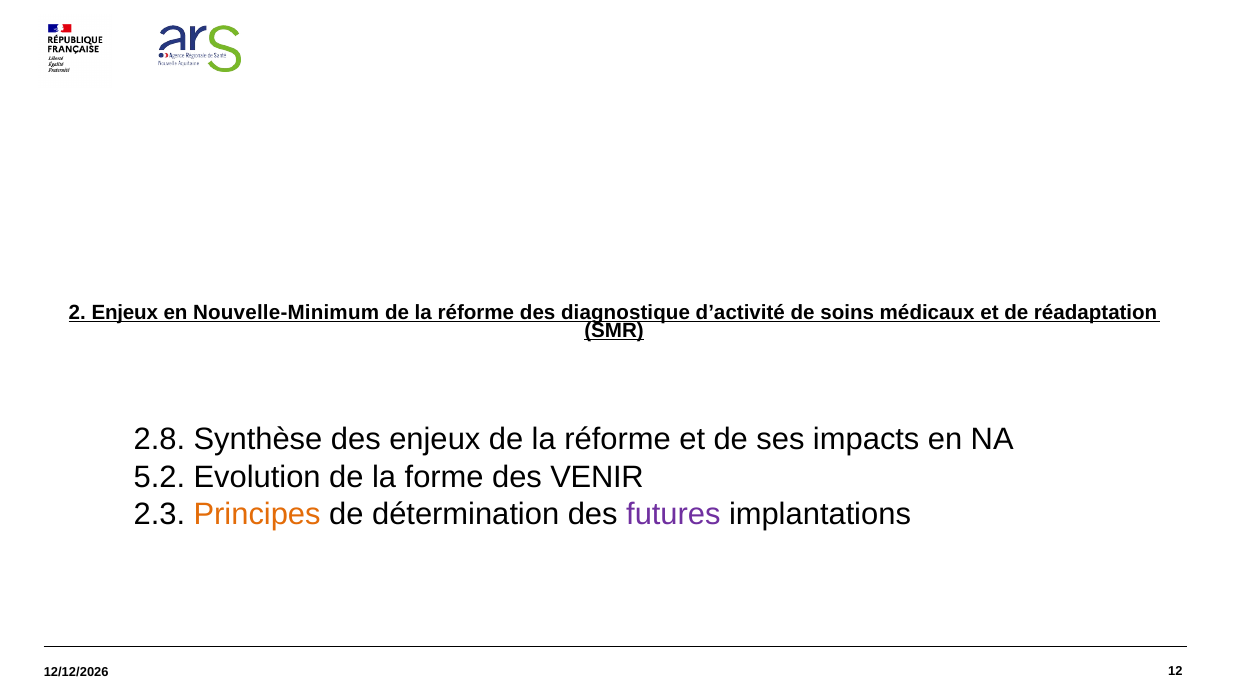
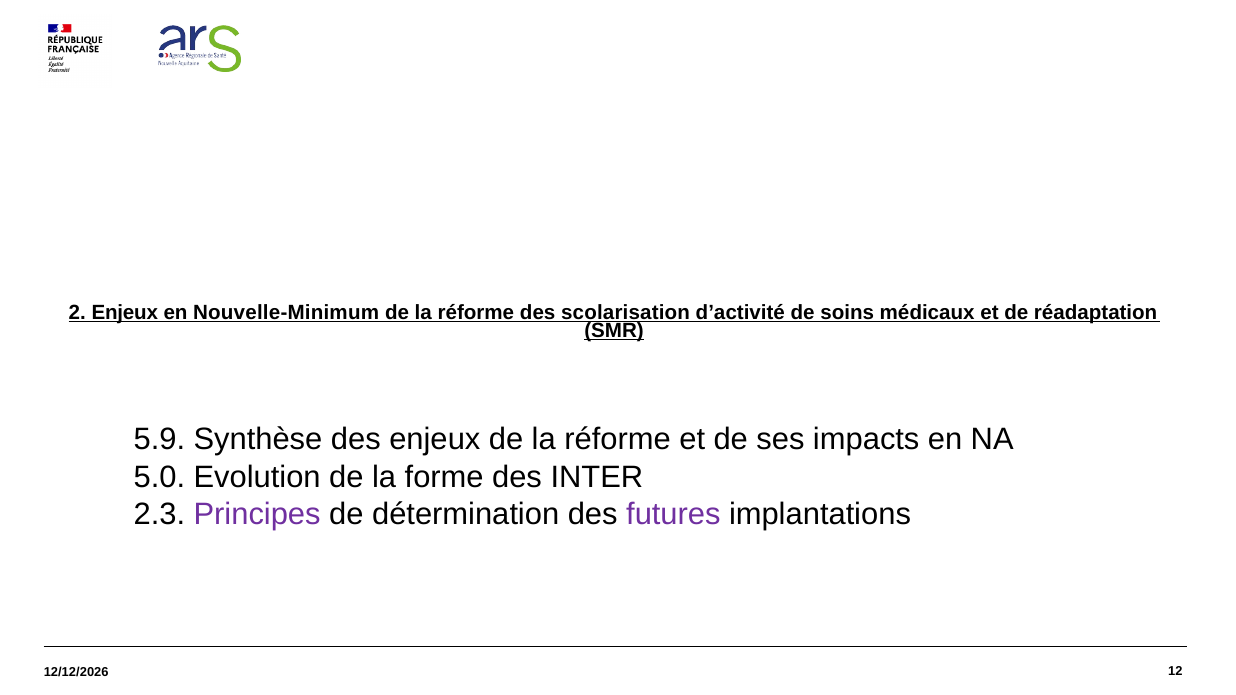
diagnostique: diagnostique -> scolarisation (626, 313)
2.8: 2.8 -> 5.9 (159, 440)
5.2: 5.2 -> 5.0 (159, 477)
VENIR: VENIR -> INTER (597, 477)
Principes colour: orange -> purple (257, 514)
